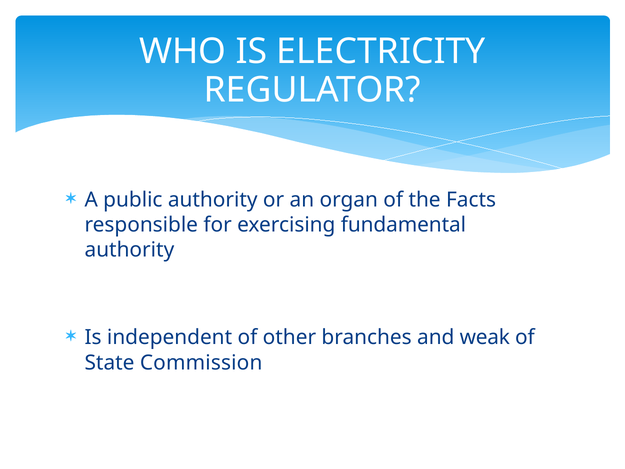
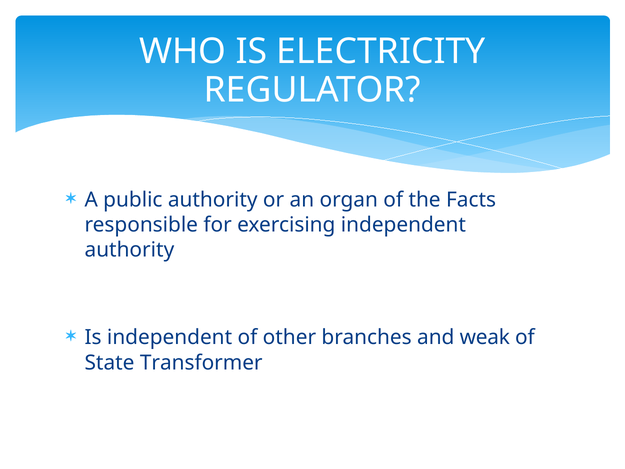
exercising fundamental: fundamental -> independent (403, 225)
Commission: Commission -> Transformer (201, 362)
